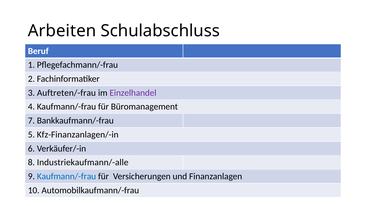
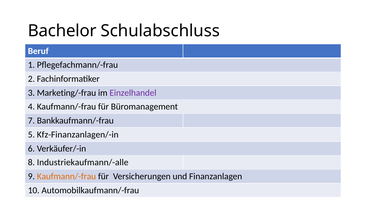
Arbeiten: Arbeiten -> Bachelor (62, 31)
Auftreten/-frau: Auftreten/-frau -> Marketing/-frau (66, 93)
Kaufmann/-frau colour: blue -> orange (66, 176)
